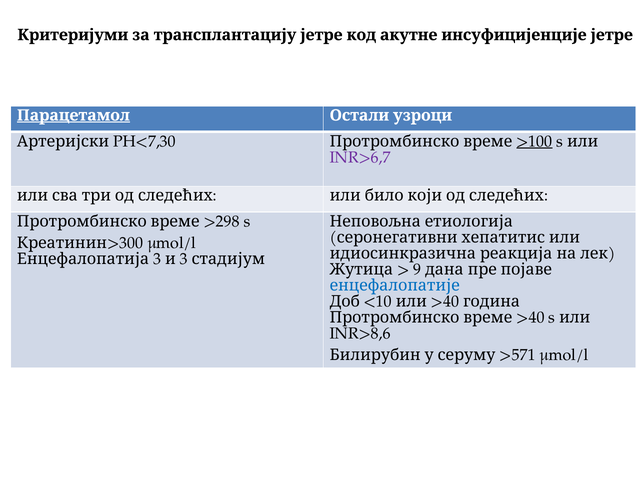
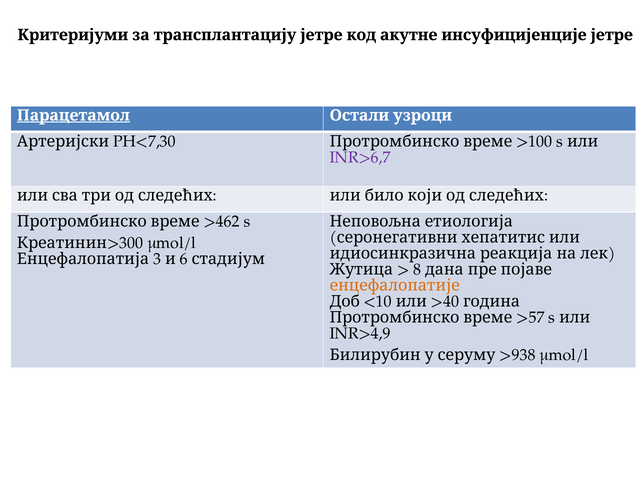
>100 underline: present -> none (534, 141)
>298: >298 -> >462 (222, 221)
3 3: 3 -> 6 (184, 259)
9: 9 -> 8 (417, 269)
енцефалопатије colour: blue -> orange (395, 285)
>40: >40 -> >57 (530, 317)
INR>8,6: INR>8,6 -> INR>4,9 (360, 333)
>571: >571 -> >938 (517, 355)
